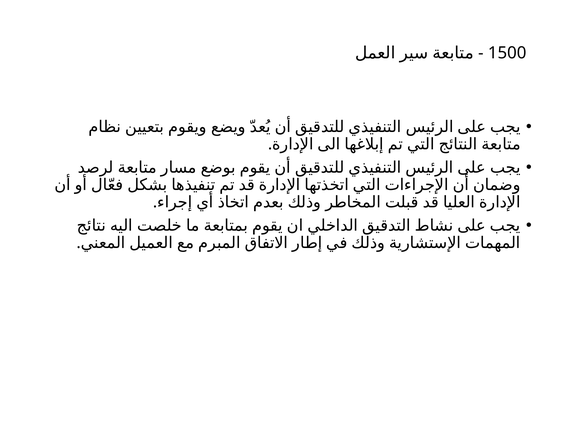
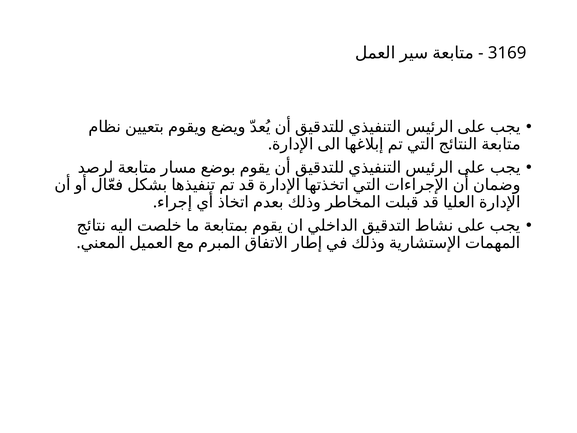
1500: 1500 -> 3169 (507, 53)
